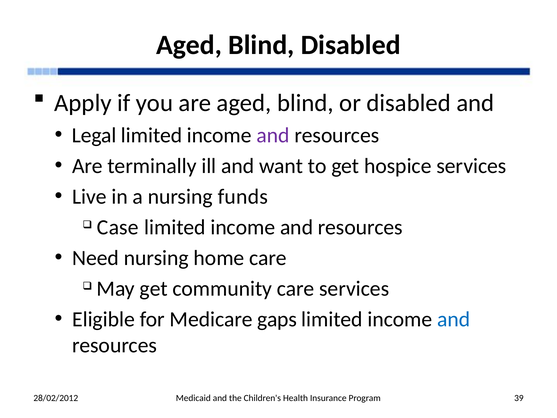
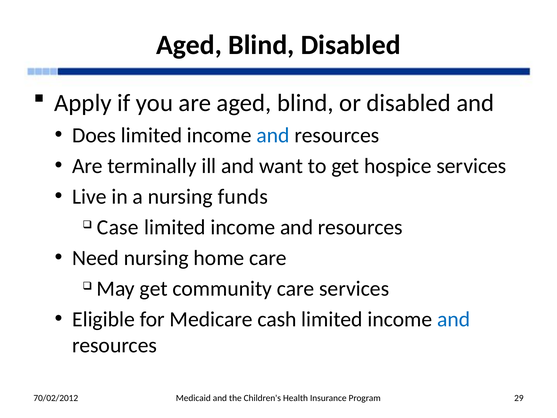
Legal: Legal -> Does (94, 135)
and colour: purple -> blue (273, 135)
gaps: gaps -> cash (277, 319)
28/02/2012: 28/02/2012 -> 70/02/2012 (56, 398)
39: 39 -> 29 (519, 398)
